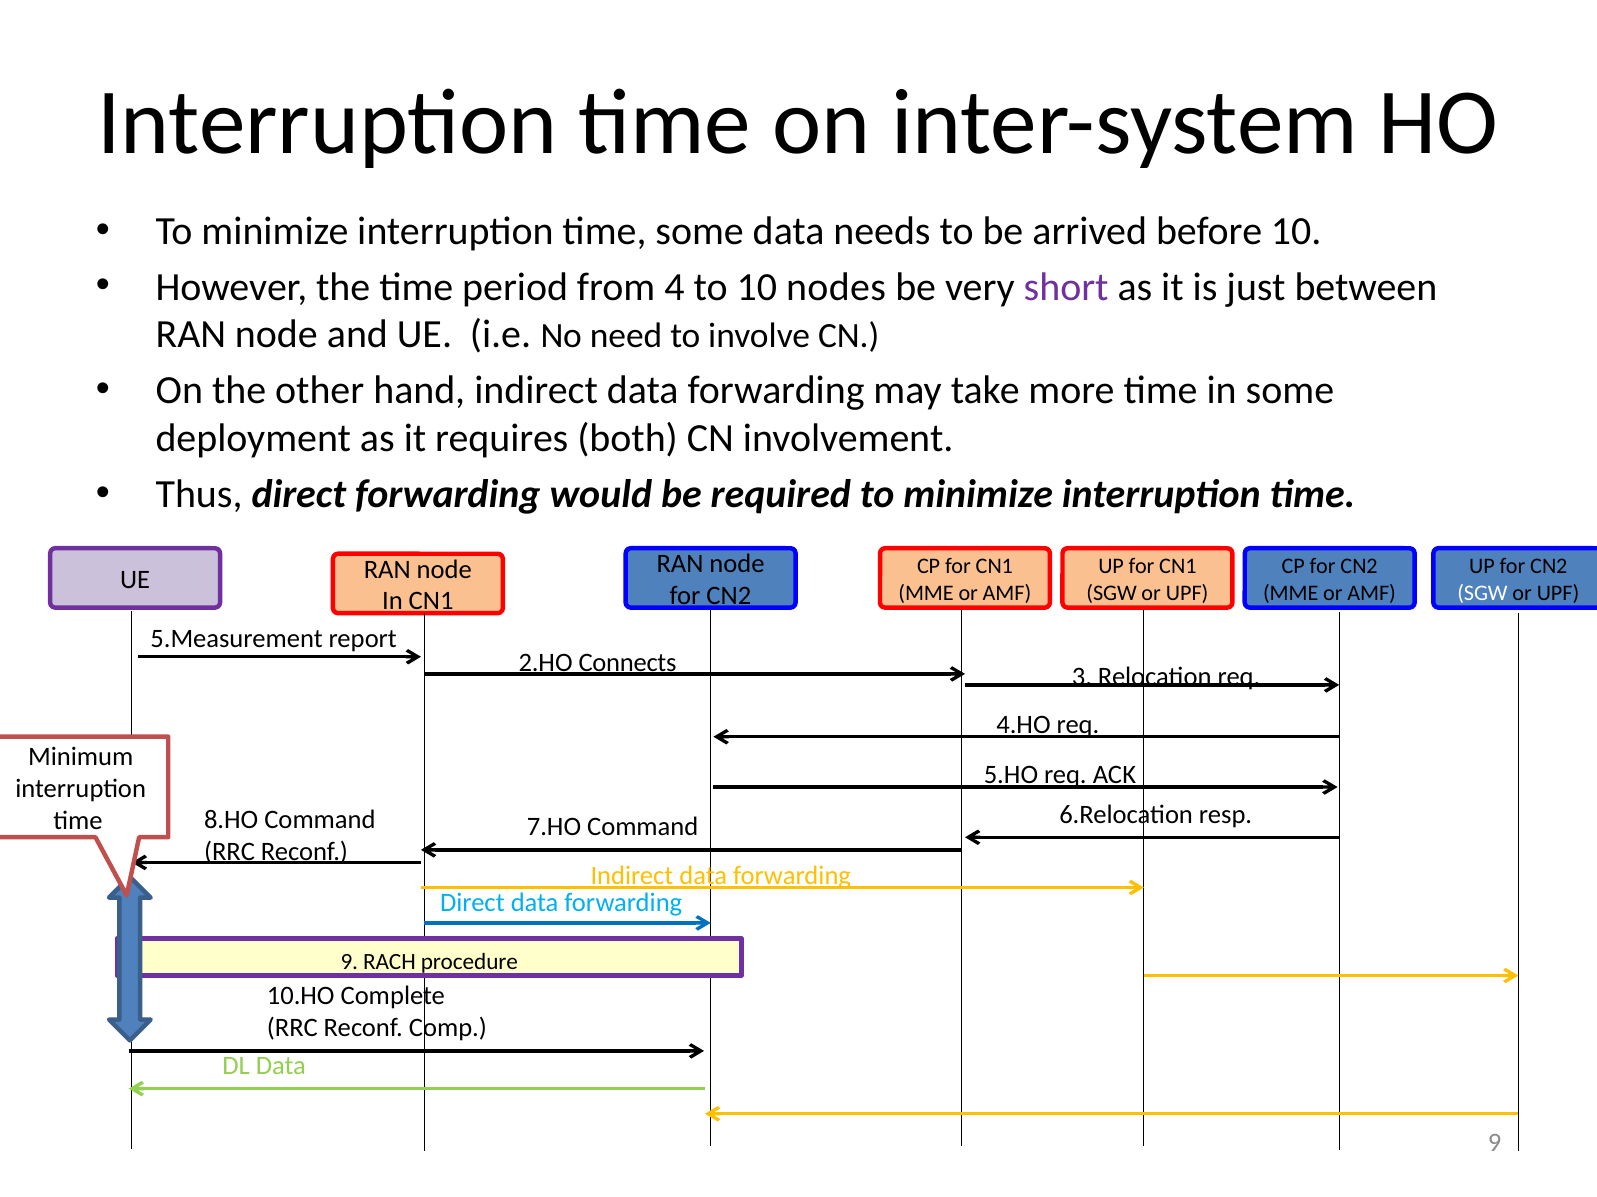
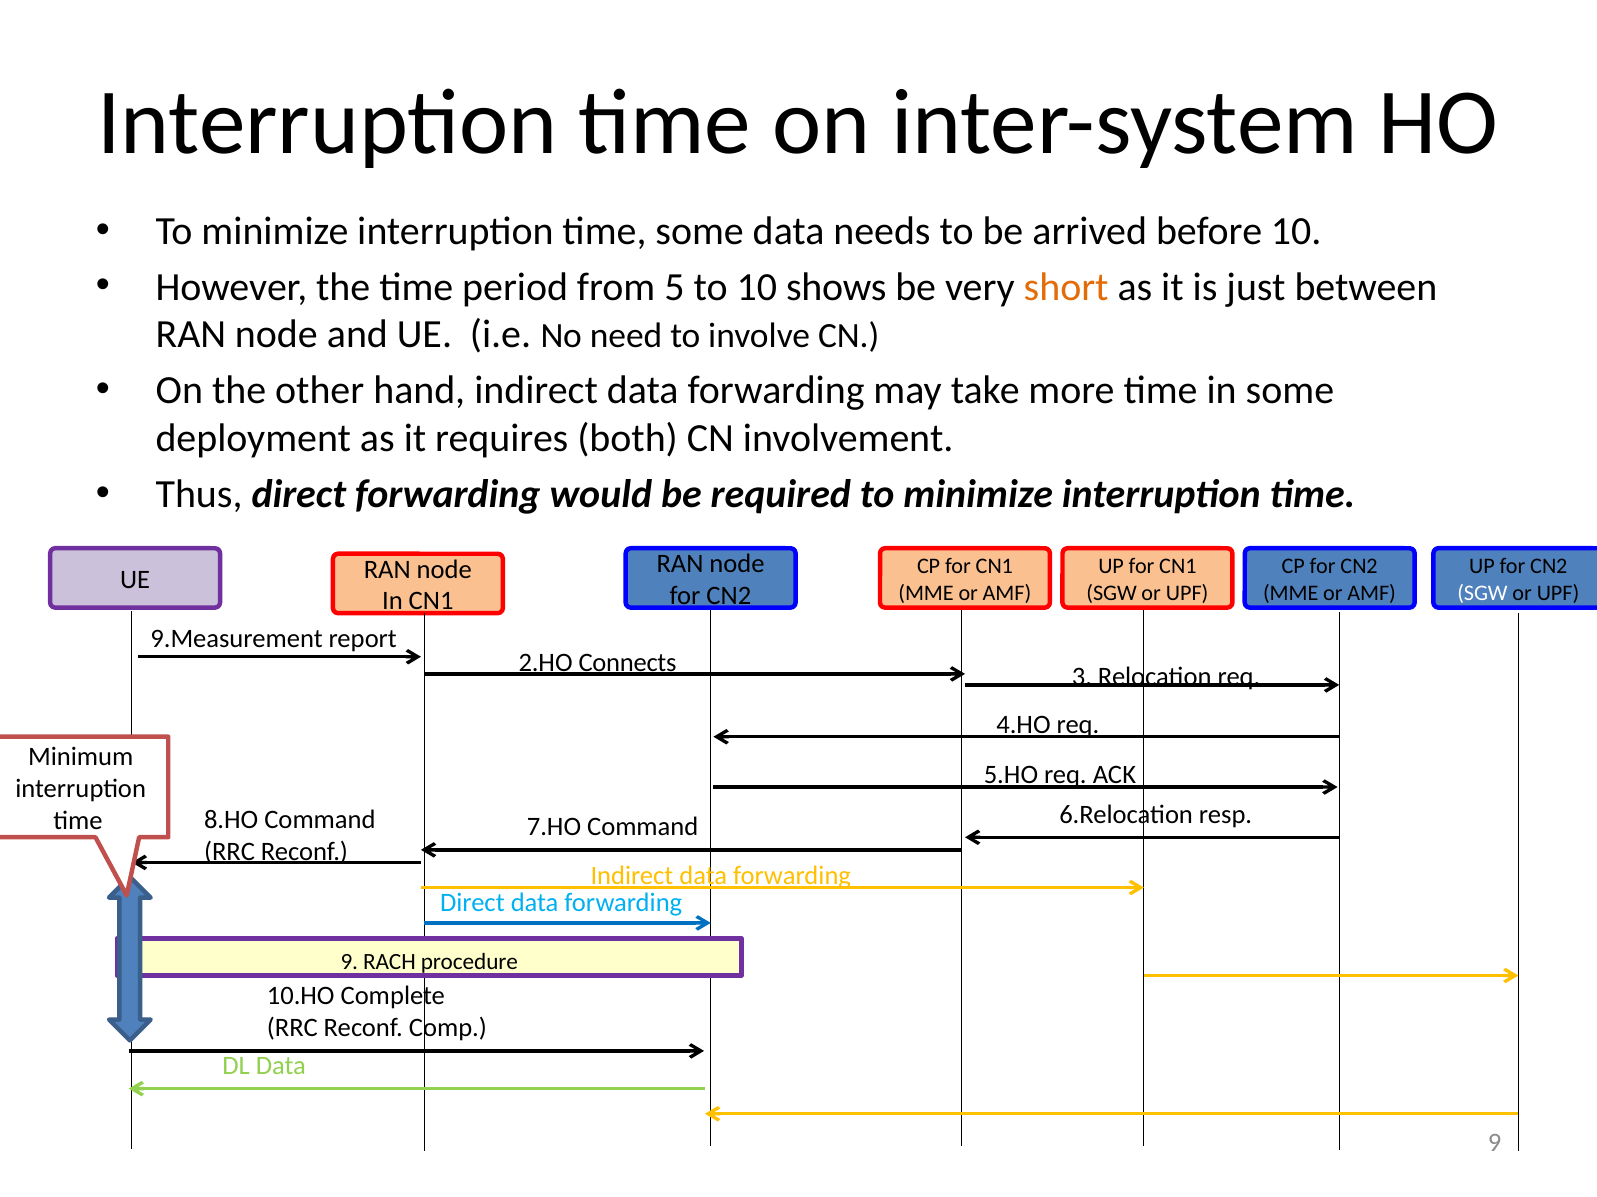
4: 4 -> 5 (674, 287)
nodes: nodes -> shows (836, 287)
short colour: purple -> orange (1066, 287)
5.Measurement: 5.Measurement -> 9.Measurement (237, 639)
